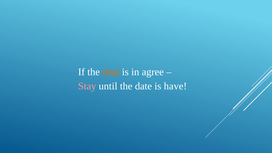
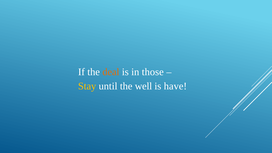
agree: agree -> those (153, 72)
Stay colour: pink -> yellow (87, 86)
date: date -> well (143, 86)
